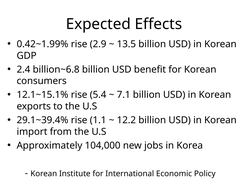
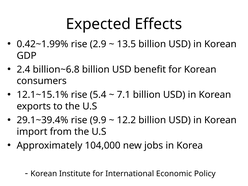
1.1: 1.1 -> 9.9 (98, 120)
